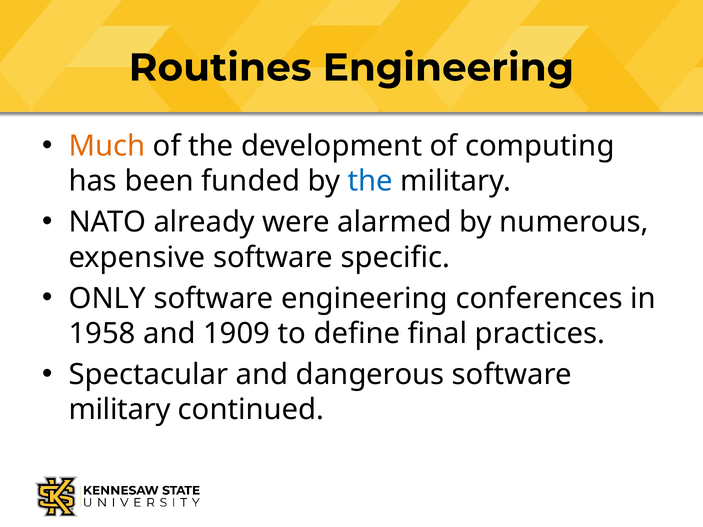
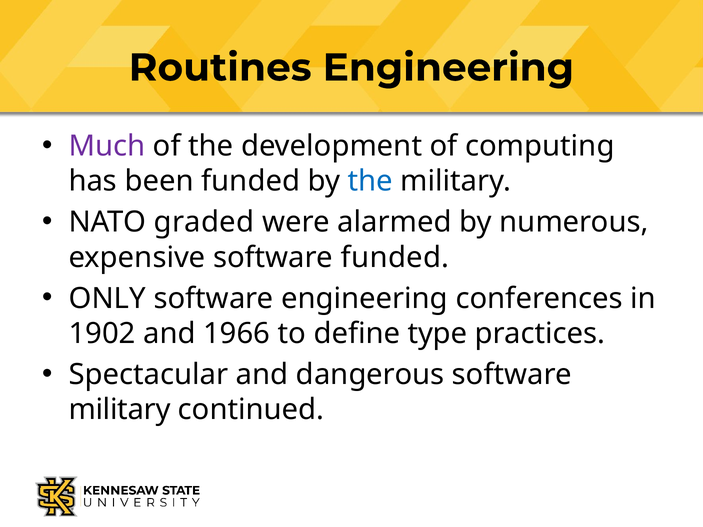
Much colour: orange -> purple (107, 146)
already: already -> graded (204, 222)
software specific: specific -> funded (395, 257)
1958: 1958 -> 1902 (102, 334)
1909: 1909 -> 1966 (237, 334)
final: final -> type (438, 334)
